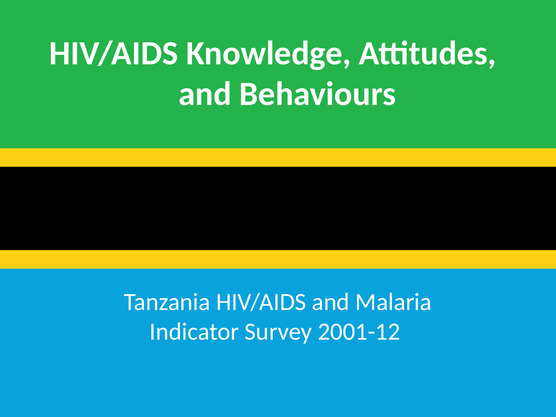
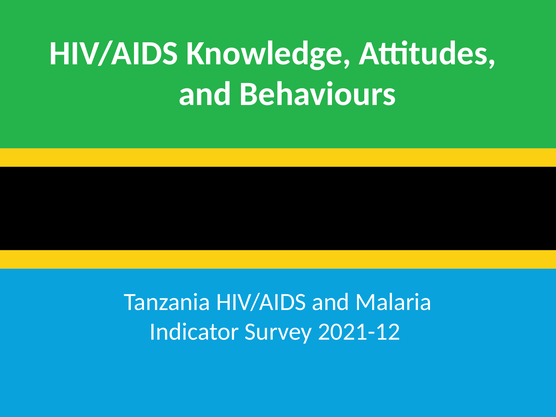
2001-12: 2001-12 -> 2021-12 (359, 332)
